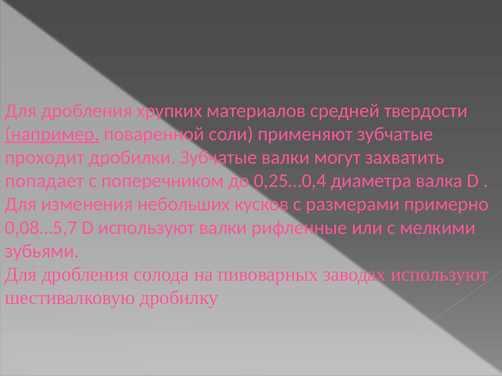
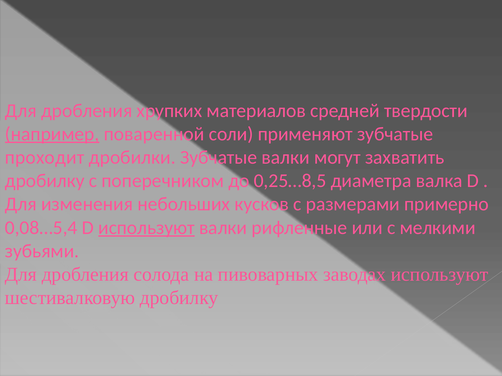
попадает: попадает -> дробилку (45, 181)
0,25…0,4: 0,25…0,4 -> 0,25…8,5 (290, 181)
0,08…5,7: 0,08…5,7 -> 0,08…5,4 (41, 228)
используют underline: none -> present (146, 228)
